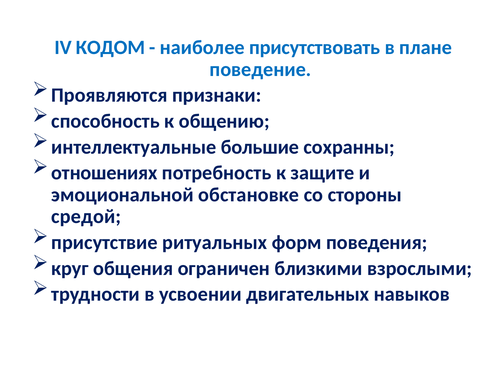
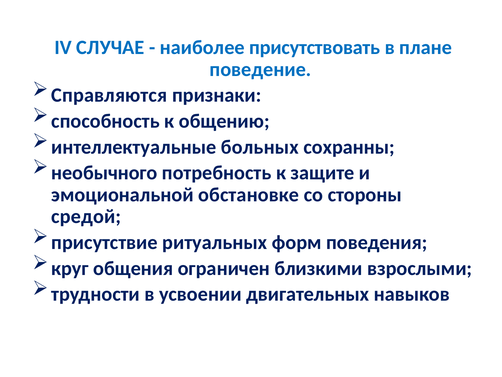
КОДОМ: КОДОМ -> СЛУЧАЕ (110, 47)
Проявляются: Проявляются -> Справляются (109, 95)
большие: большие -> больных (260, 147)
отношениях: отношениях -> необычного (104, 173)
